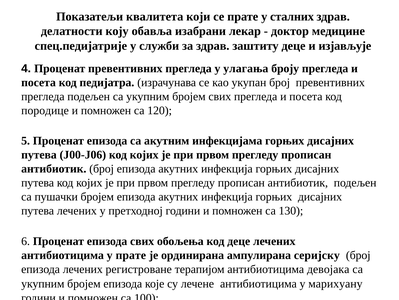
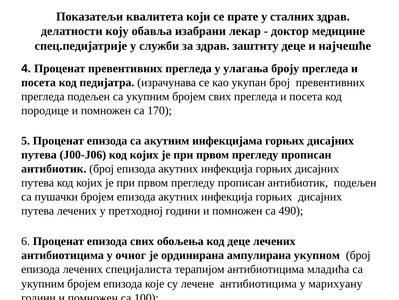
изјављује: изјављује -> најчешће (345, 46)
120: 120 -> 170 (160, 110)
130: 130 -> 490 (291, 210)
у прате: прате -> очног (131, 255)
серијску: серијску -> укупном (317, 255)
регистроване: регистроване -> специјалиста (139, 269)
девојака: девојака -> младића (328, 269)
